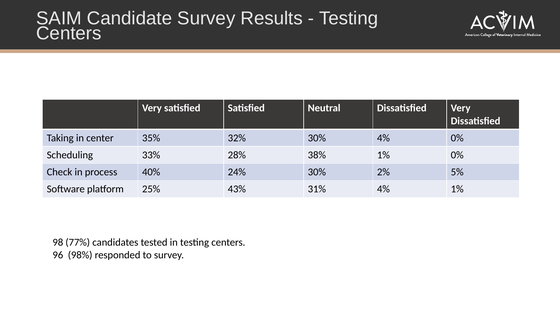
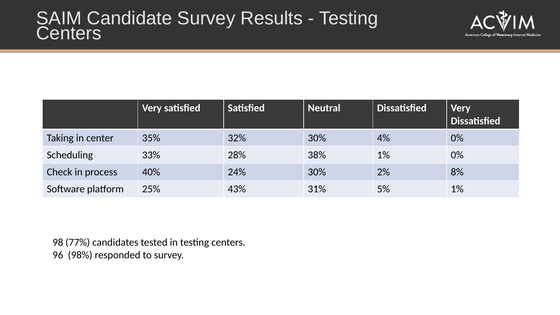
5%: 5% -> 8% (457, 172)
31% 4%: 4% -> 5% (383, 189)
